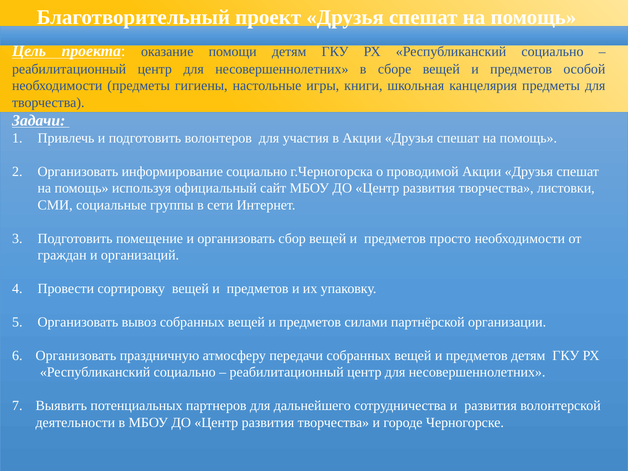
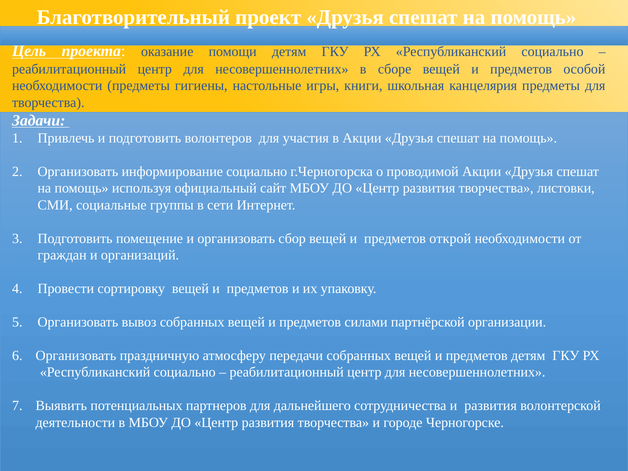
просто: просто -> открой (450, 238)
